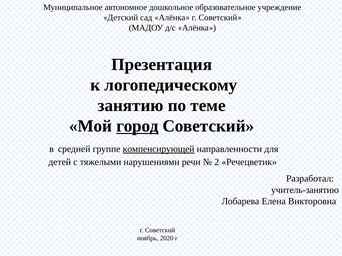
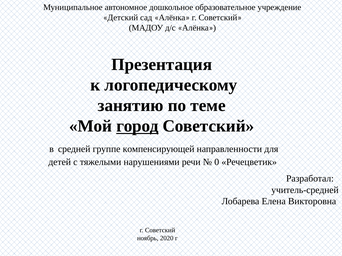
компенсирующей underline: present -> none (159, 149)
2: 2 -> 0 (217, 162)
учитель-занятию: учитель-занятию -> учитель-средней (305, 190)
